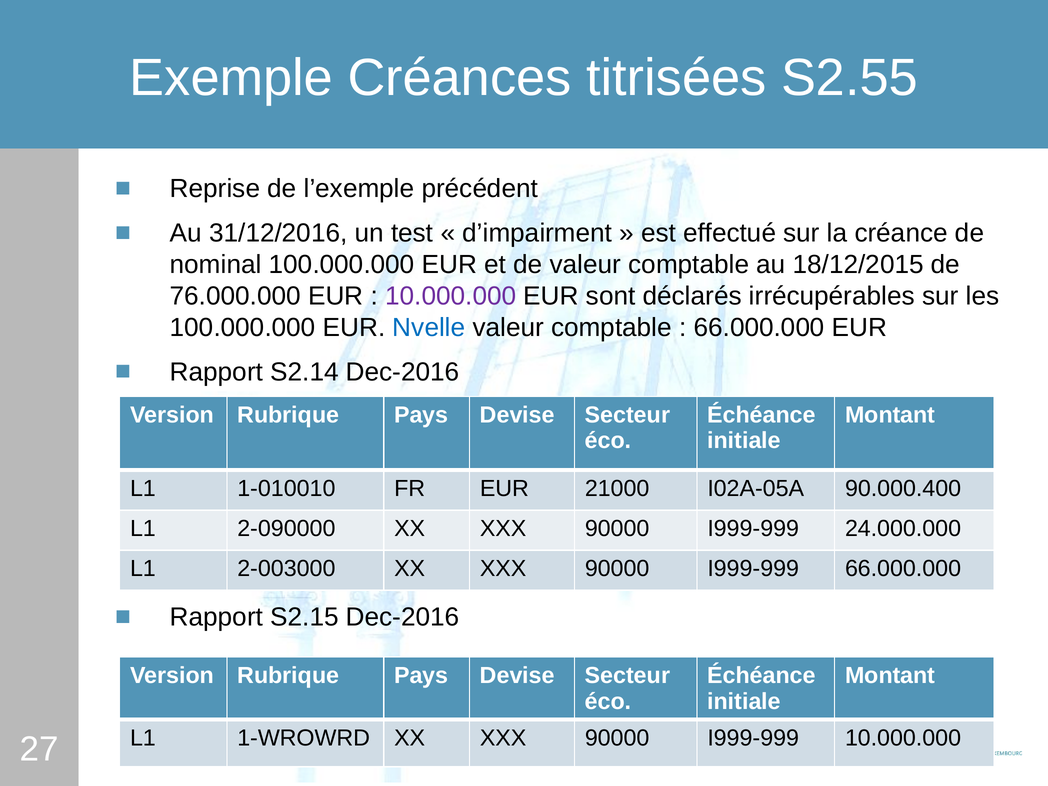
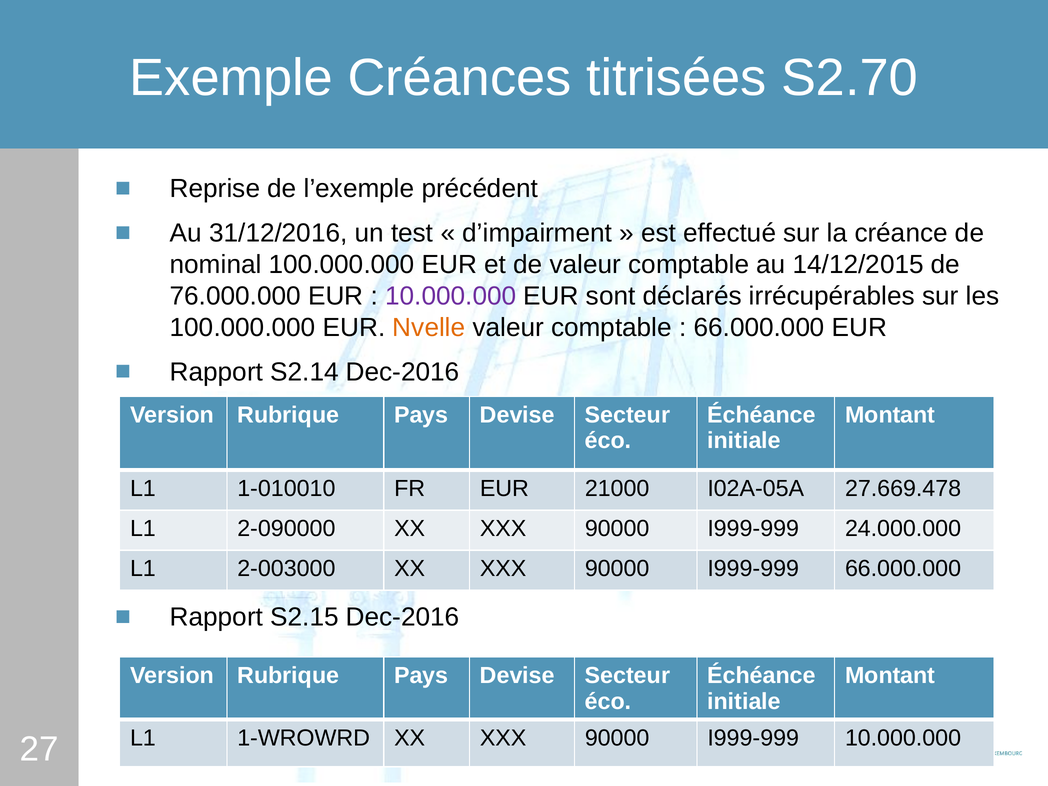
S2.55: S2.55 -> S2.70 (849, 78)
18/12/2015: 18/12/2015 -> 14/12/2015 (858, 265)
Nvelle colour: blue -> orange (429, 328)
90.000.400: 90.000.400 -> 27.669.478 (903, 489)
